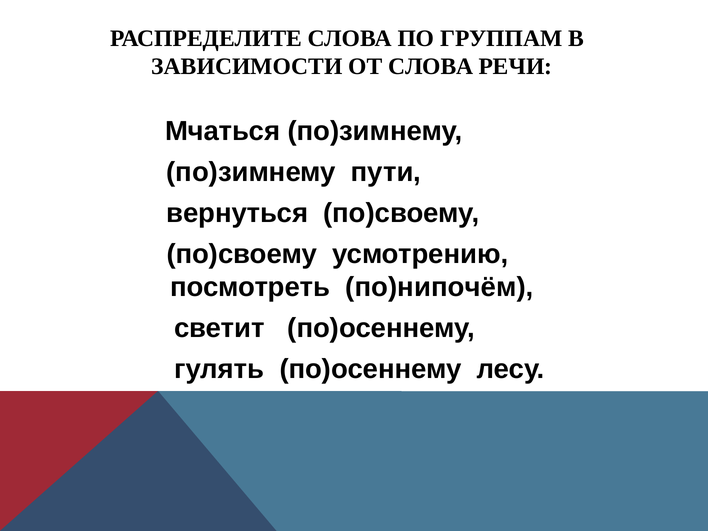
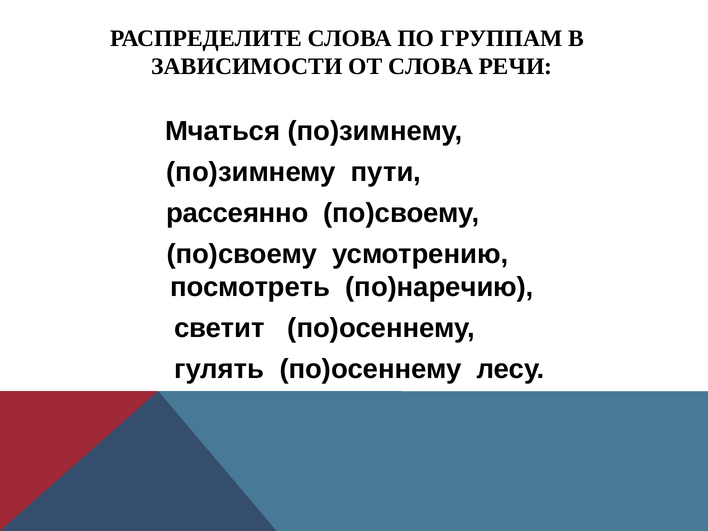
вернуться: вернуться -> рассеянно (237, 213)
по)нипочём: по)нипочём -> по)наречию (439, 287)
